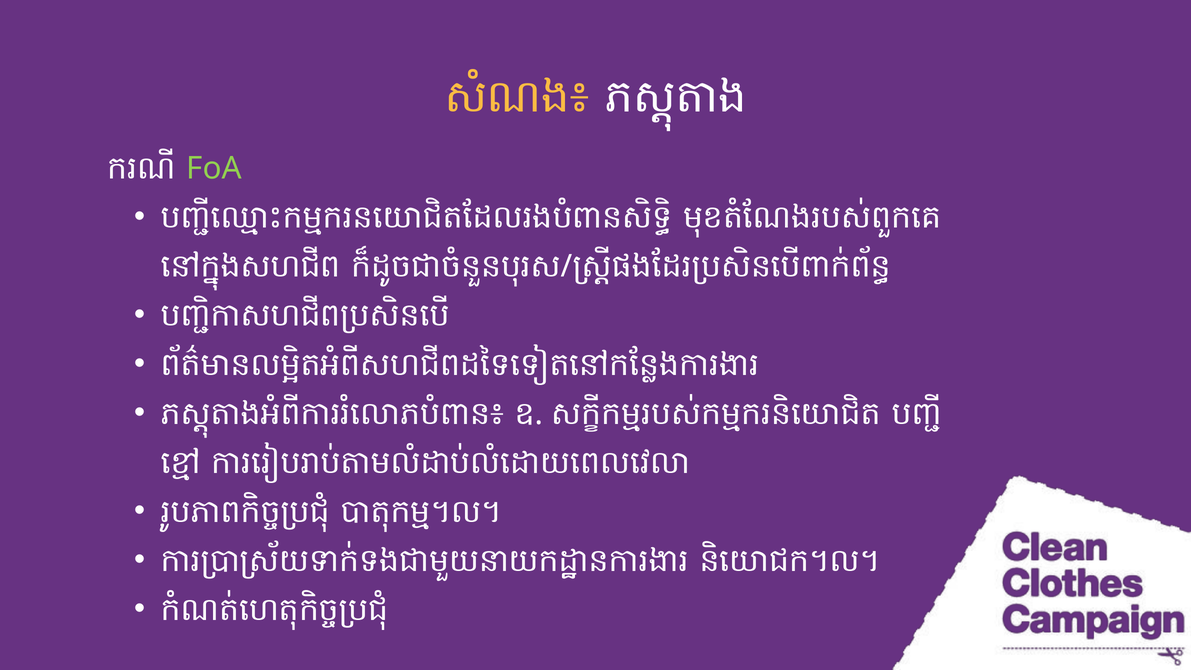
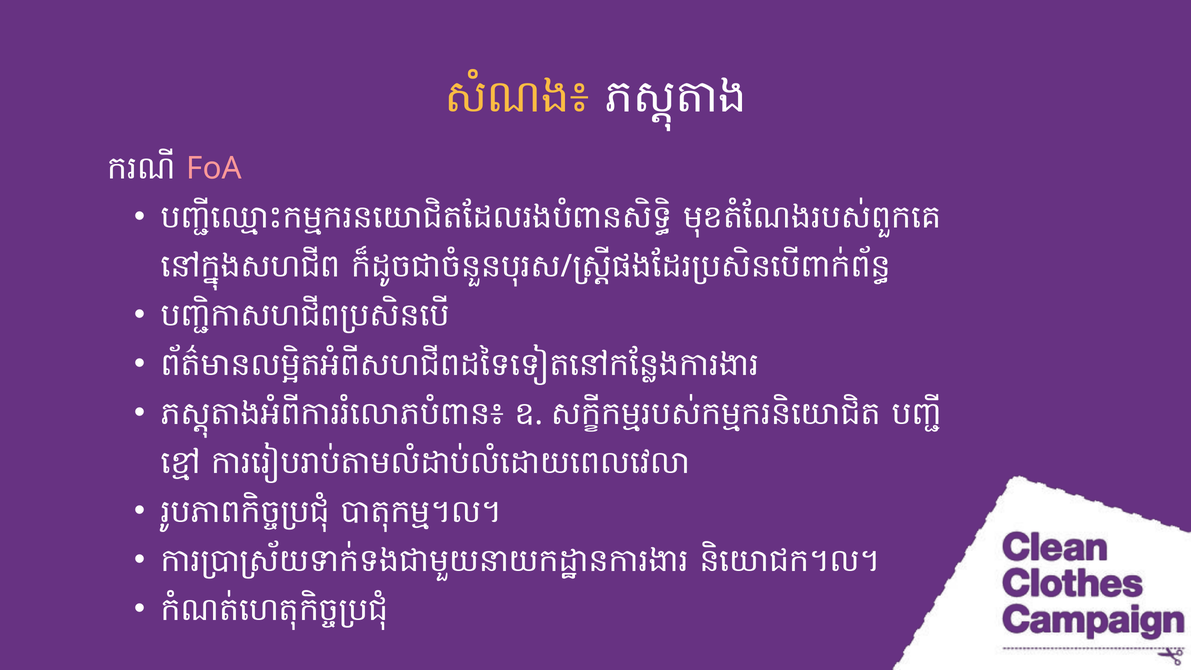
FoA colour: light green -> pink (214, 169)
